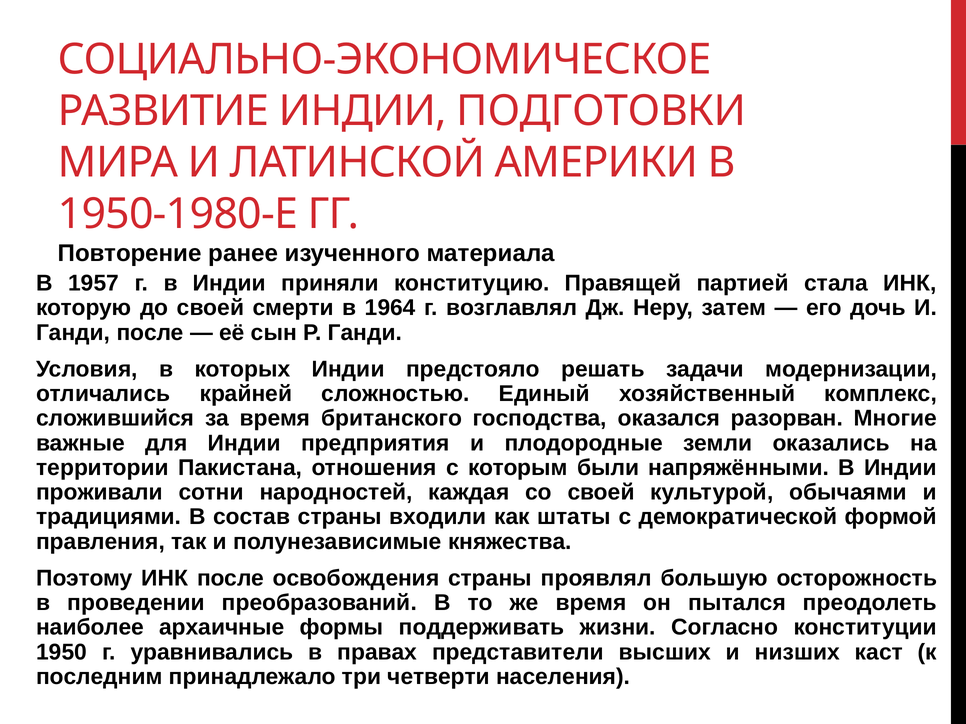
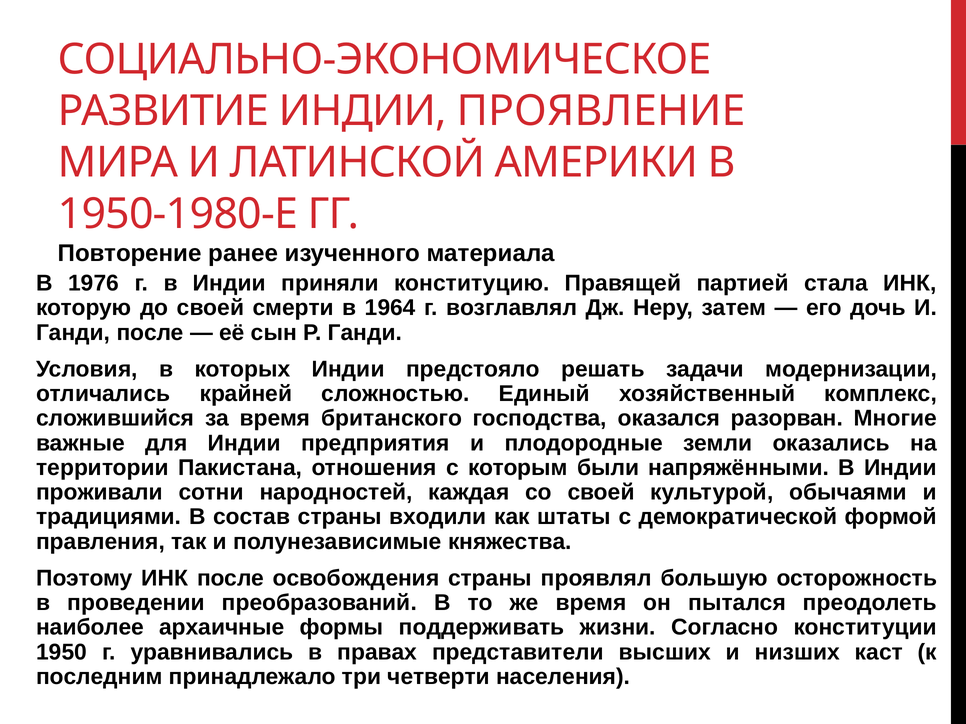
ПОДГОТОВКИ: ПОДГОТОВКИ -> ПРОЯВЛЕНИЕ (601, 111)
1957: 1957 -> 1976 (94, 283)
